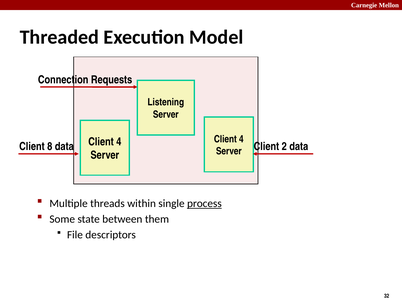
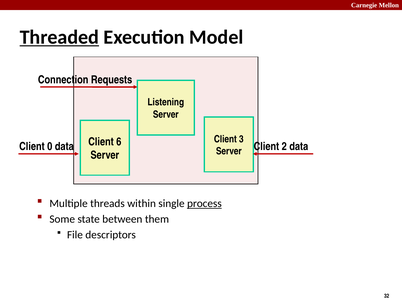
Threaded underline: none -> present (59, 37)
4: 4 -> 3 (241, 139)
4: 4 -> 6 (119, 142)
8: 8 -> 0 (50, 147)
